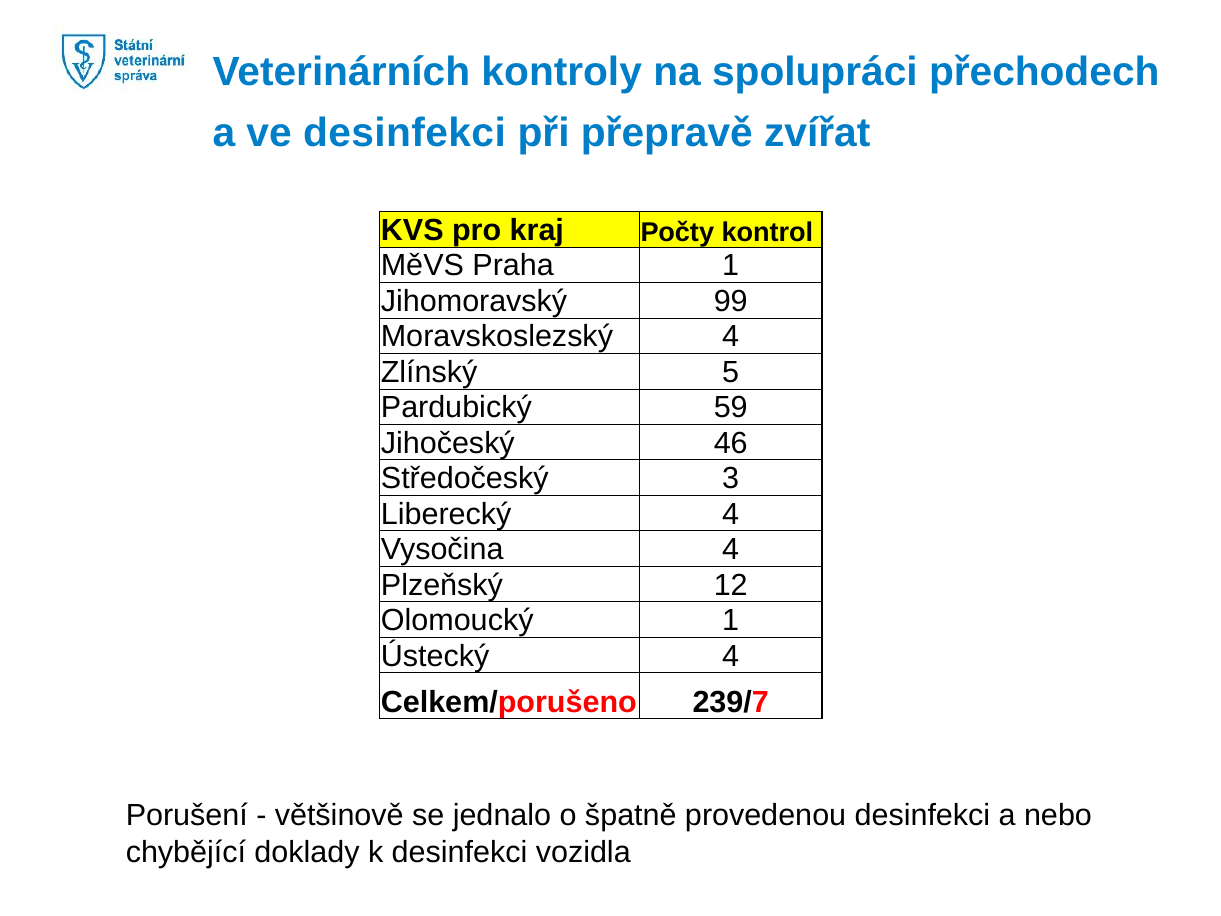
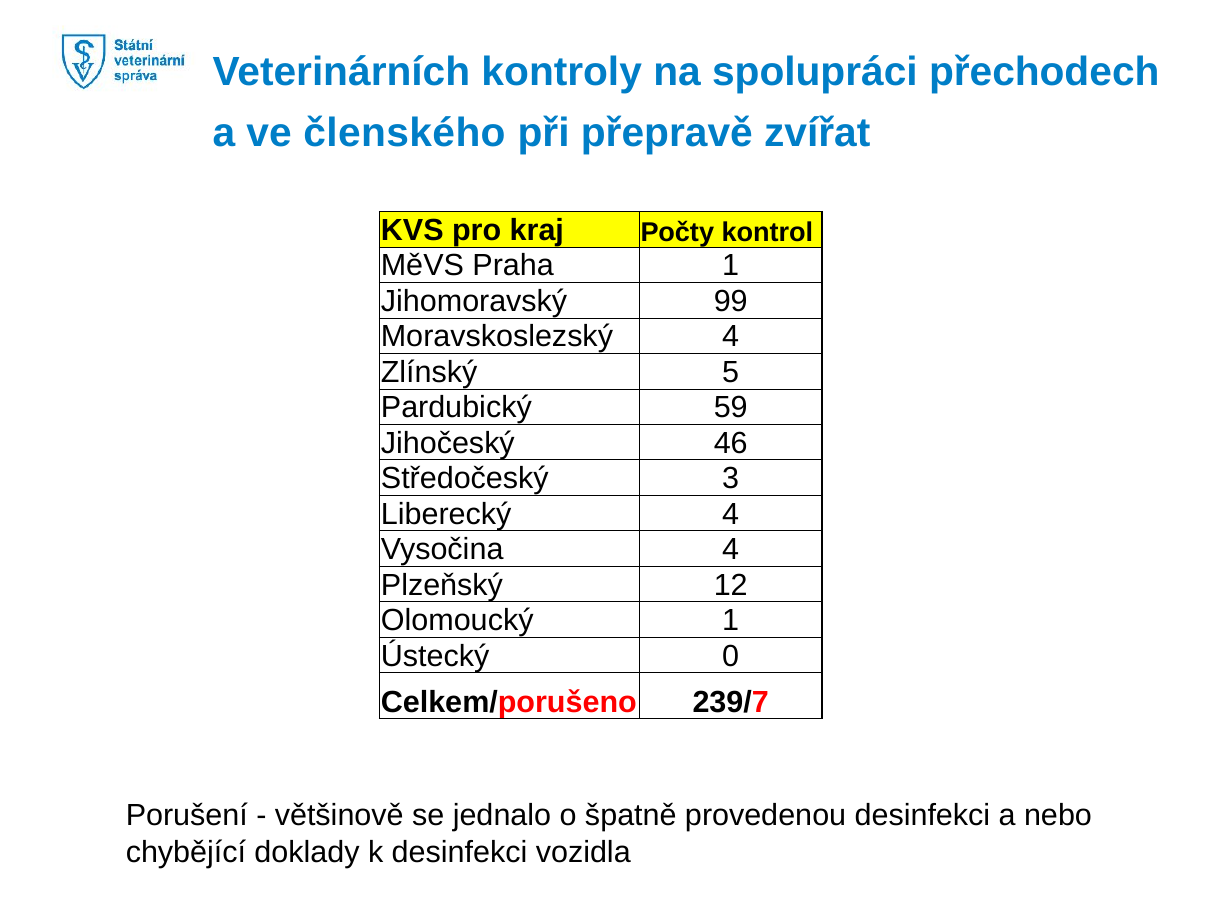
ve desinfekci: desinfekci -> členského (404, 133)
Ústecký 4: 4 -> 0 (731, 656)
